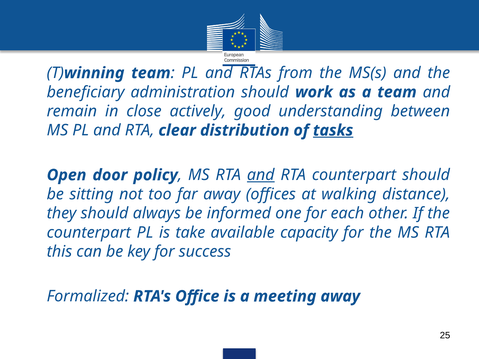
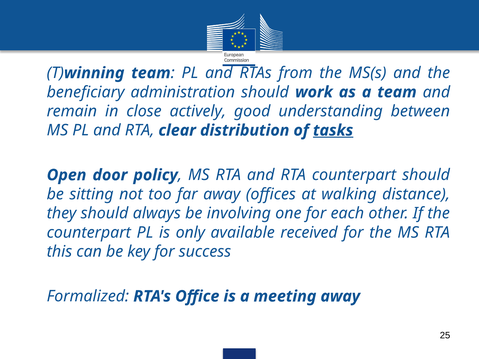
and underline: present -> none (261, 175)
informed: informed -> involving (239, 213)
take: take -> only (190, 233)
capacity: capacity -> received (309, 233)
